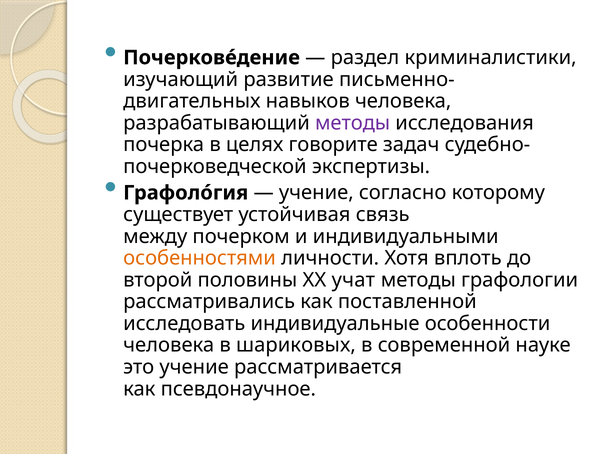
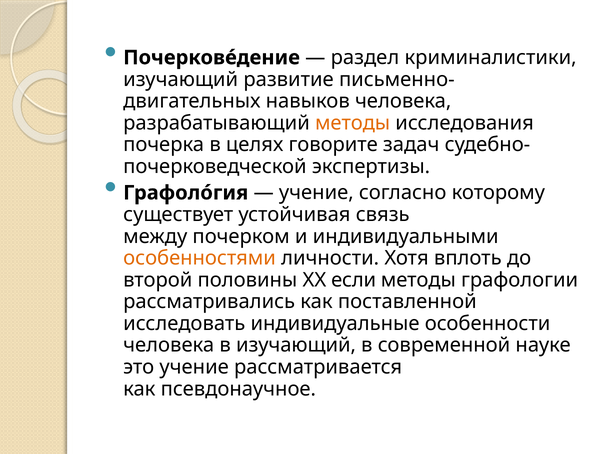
методы colour: purple -> orange (353, 123)
учат: учат -> если (354, 280)
в шариковых: шариковых -> изучающий (296, 346)
